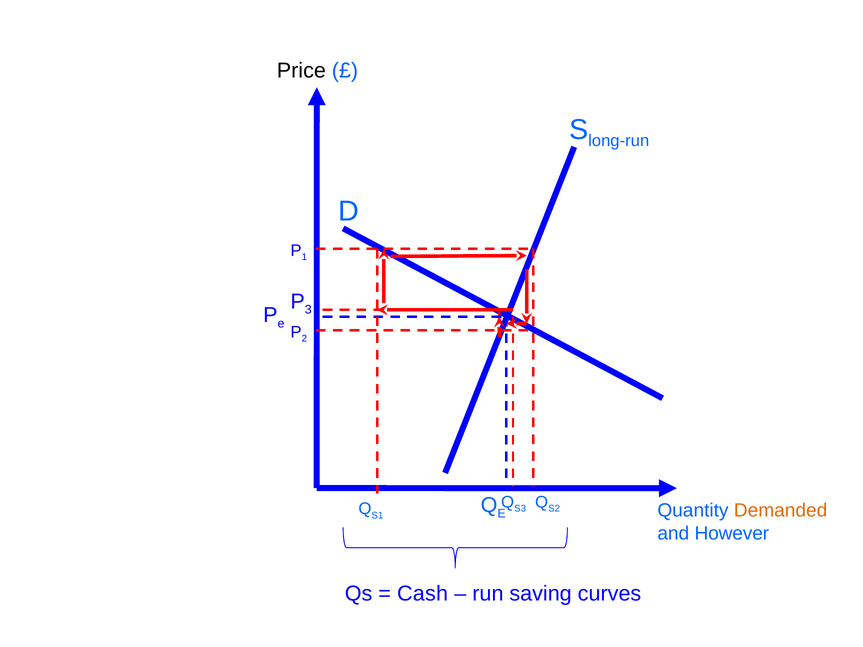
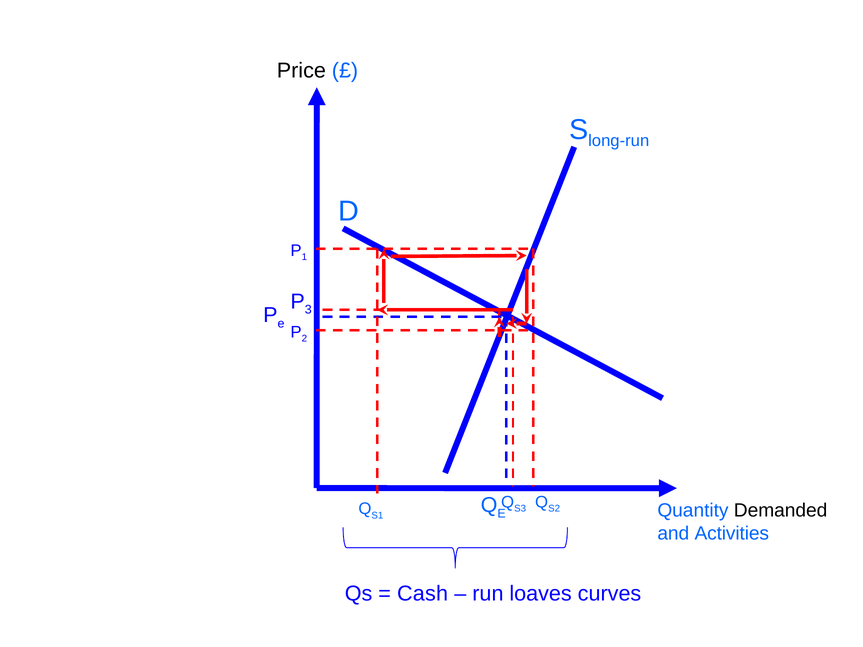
Demanded colour: orange -> black (781, 511)
However: However -> Activities (732, 534)
saving: saving -> loaves (541, 594)
